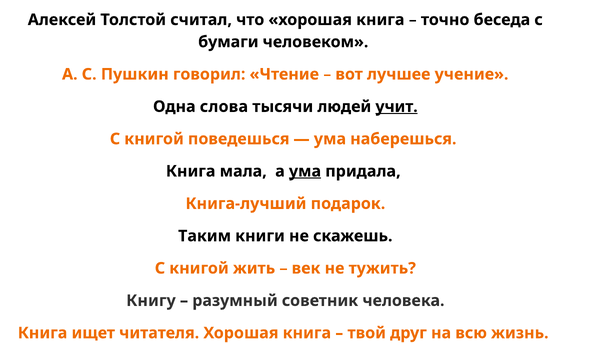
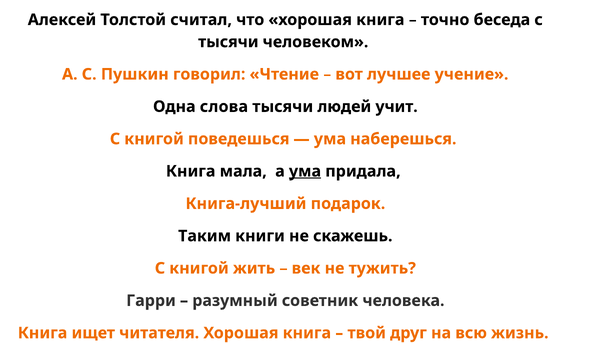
бумаги: бумаги -> тысячи (228, 42)
учит underline: present -> none (397, 107)
Книгу: Книгу -> Гарри (151, 301)
